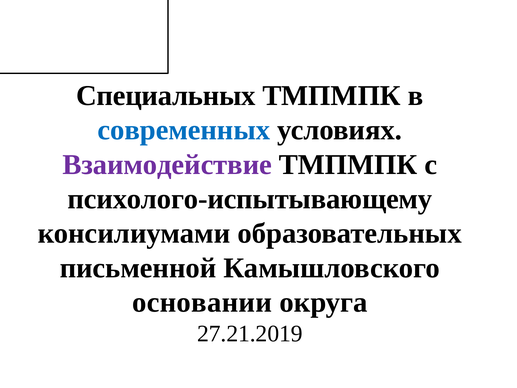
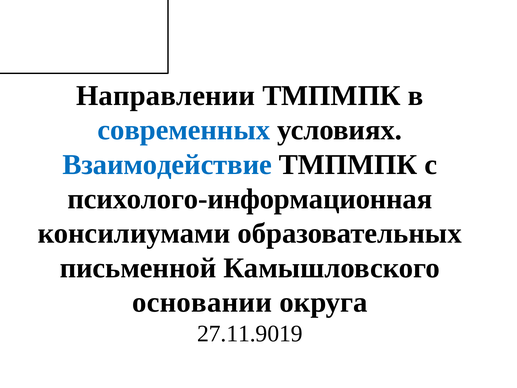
Специальных: Специальных -> Направлении (166, 96)
Взаимодействие colour: purple -> blue (167, 164)
психолого-испытывающему: психолого-испытывающему -> психолого-информационная (250, 199)
27.21.2019: 27.21.2019 -> 27.11.9019 (250, 333)
